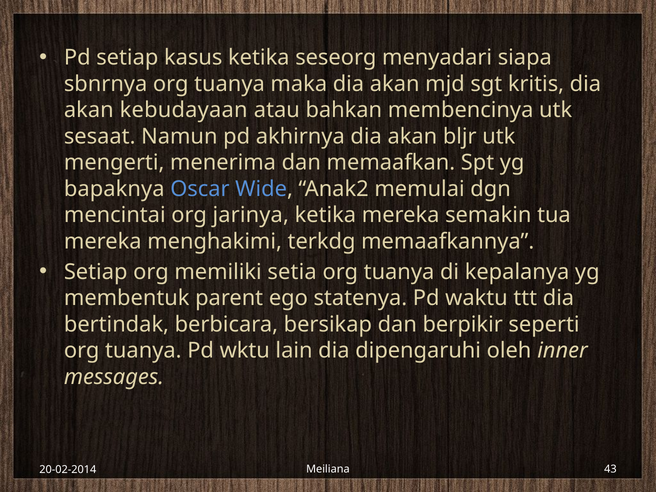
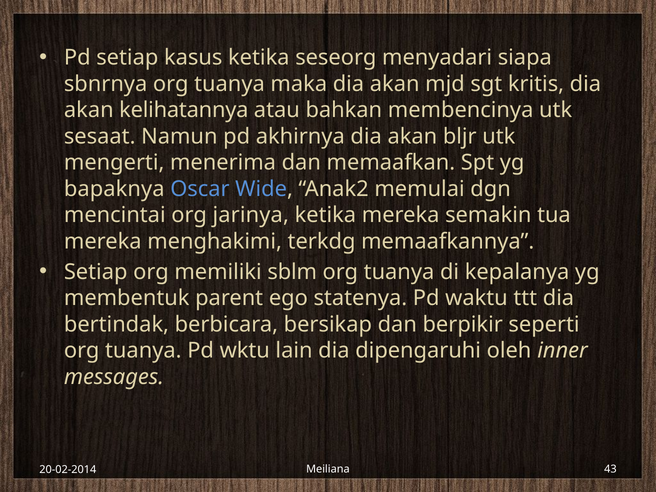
kebudayaan: kebudayaan -> kelihatannya (184, 110)
setia: setia -> sblm (292, 272)
